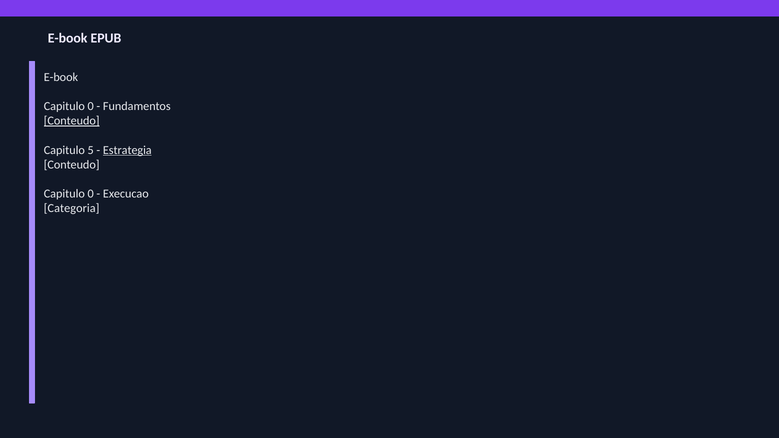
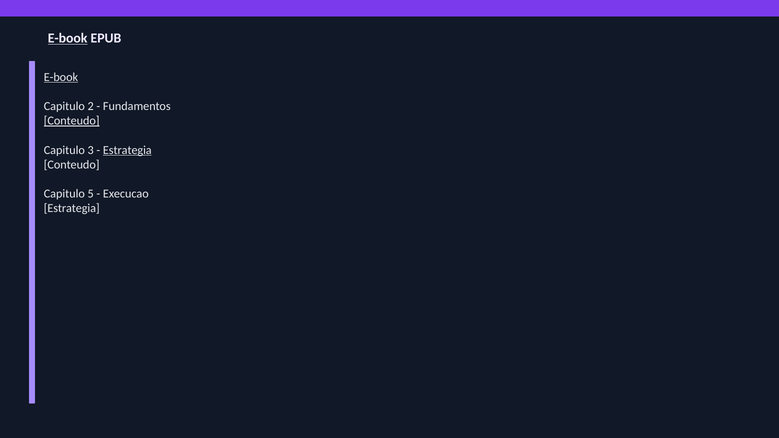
E-book underline: none -> present (68, 38)
E-book underline: none -> present (61, 77)
0: 0 -> 2 (91, 106)
5: 5 -> 3 (91, 150)
0: 0 -> 5 (91, 194)
Categoria: Categoria -> Estrategia (72, 209)
